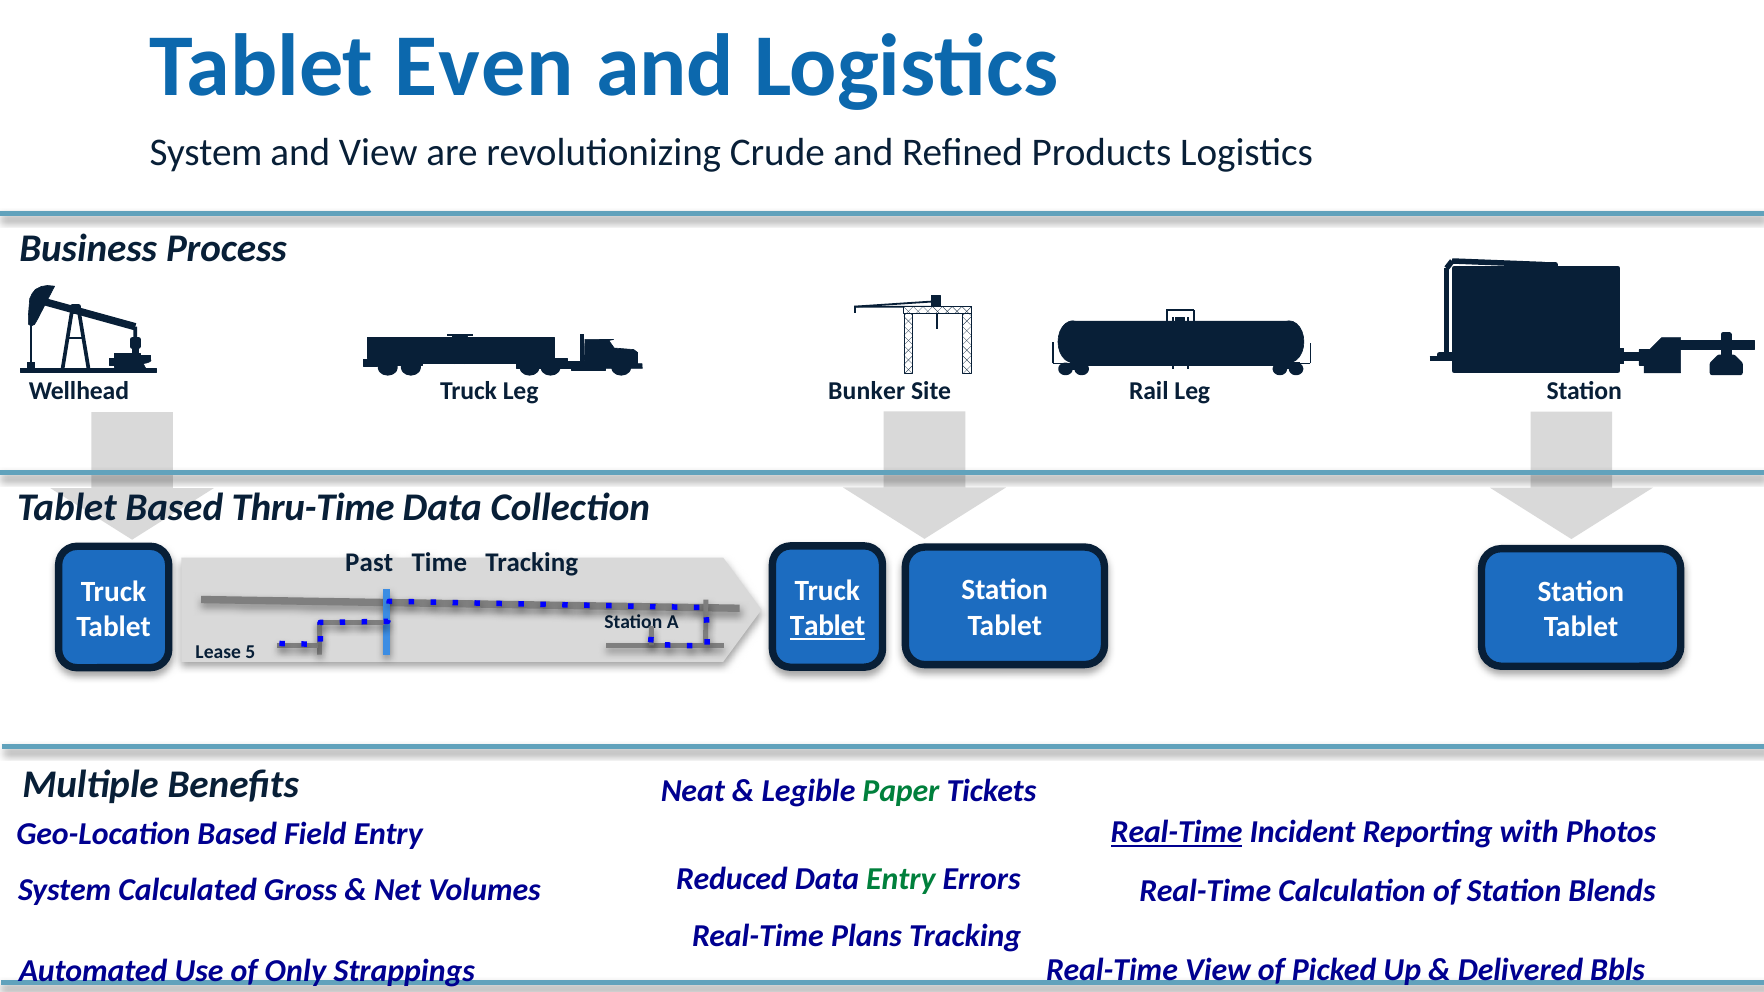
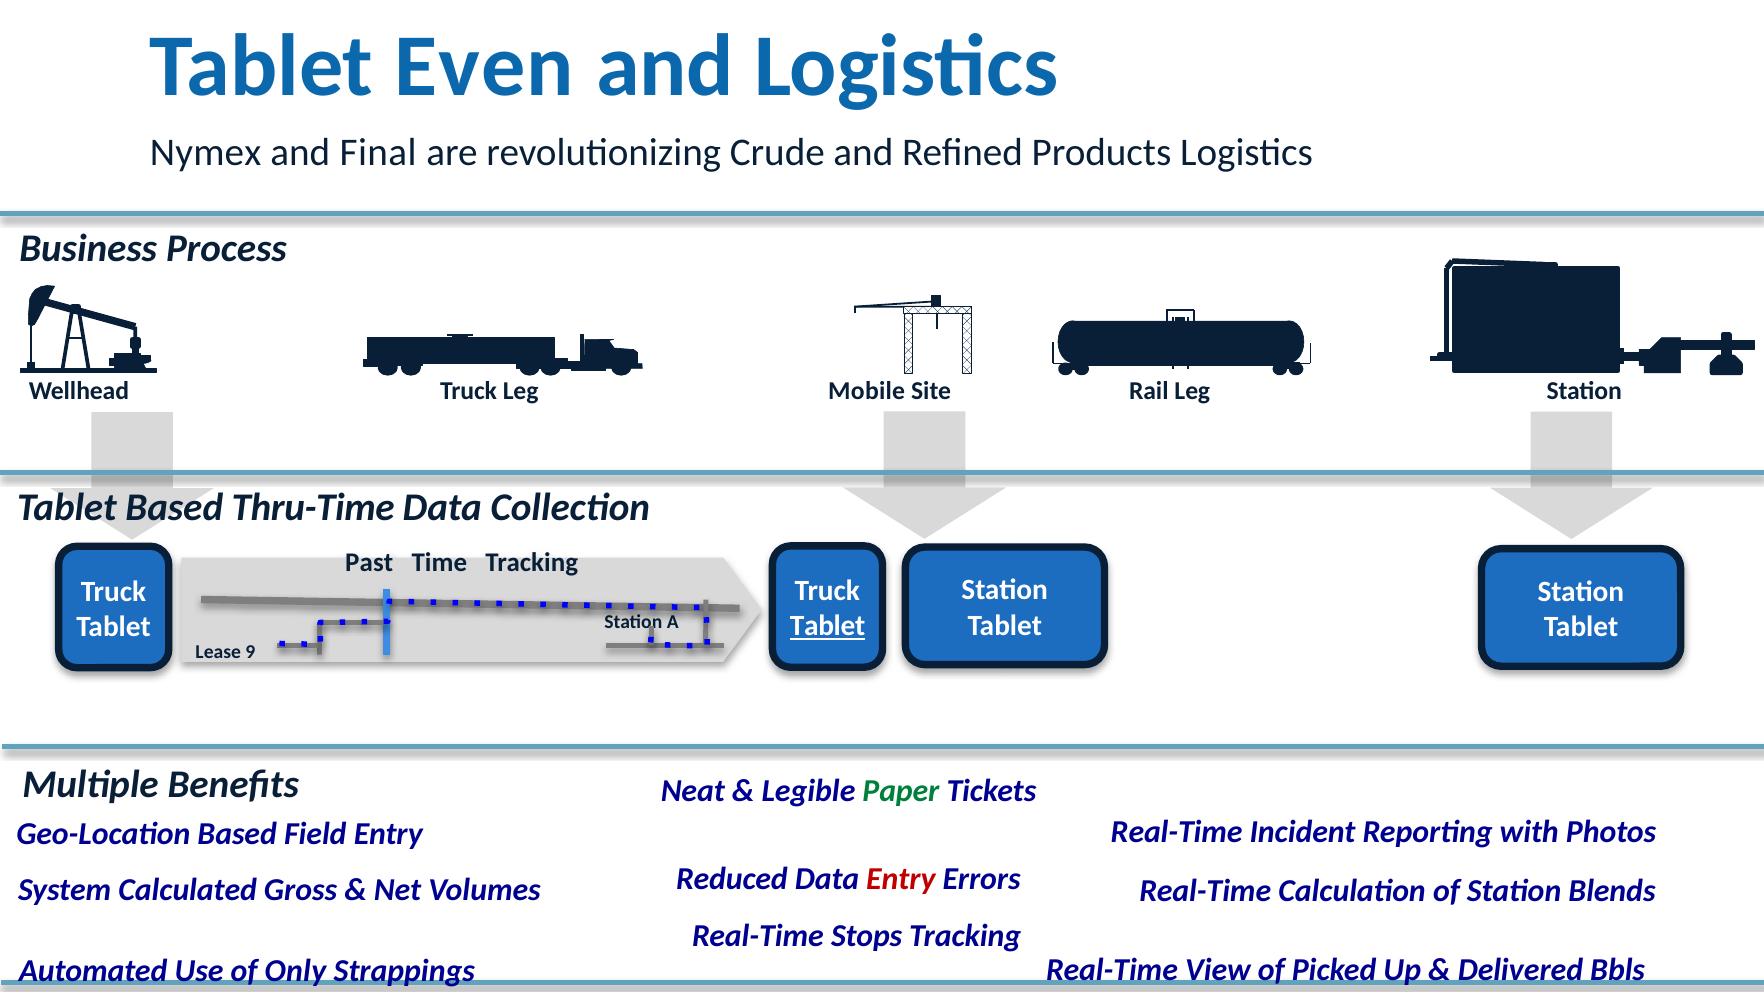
System: System -> Nymex (206, 153)
and View: View -> Final (378, 153)
Bunker: Bunker -> Mobile (867, 391)
5: 5 -> 9 (250, 652)
Real-Time underline: present -> none (1177, 832)
Entry colour: green -> red (901, 880)
Plans: Plans -> Stops (867, 936)
